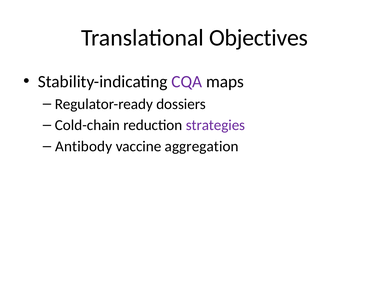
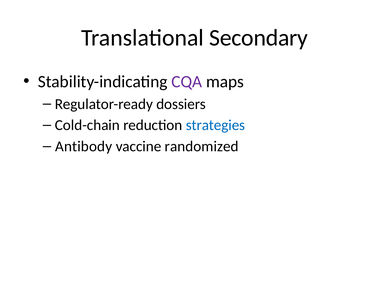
Objectives: Objectives -> Secondary (259, 38)
strategies colour: purple -> blue (215, 125)
aggregation: aggregation -> randomized (202, 146)
